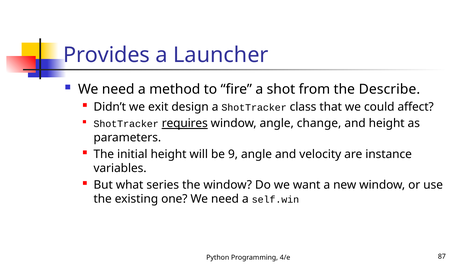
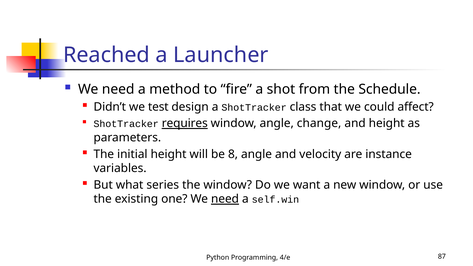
Provides: Provides -> Reached (106, 55)
Describe: Describe -> Schedule (390, 89)
exit: exit -> test (158, 107)
9: 9 -> 8 (233, 154)
need underline: none -> present (225, 199)
